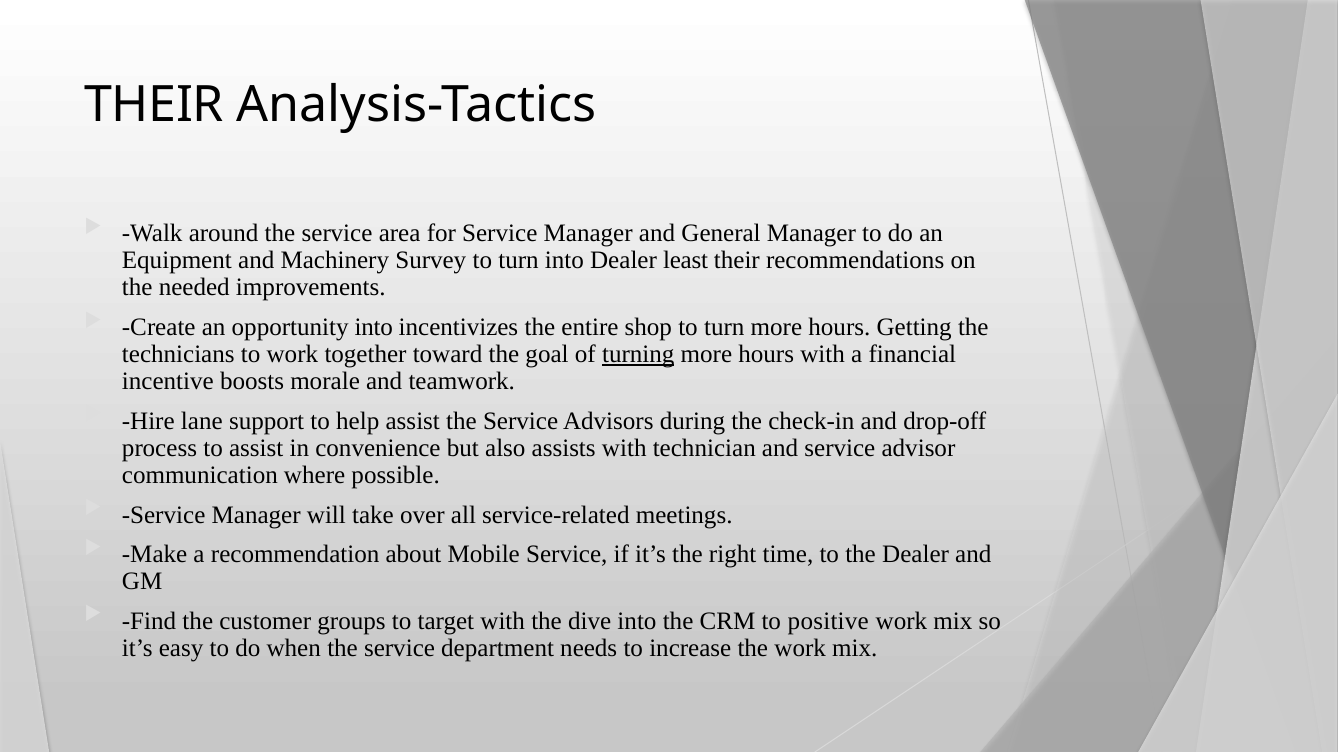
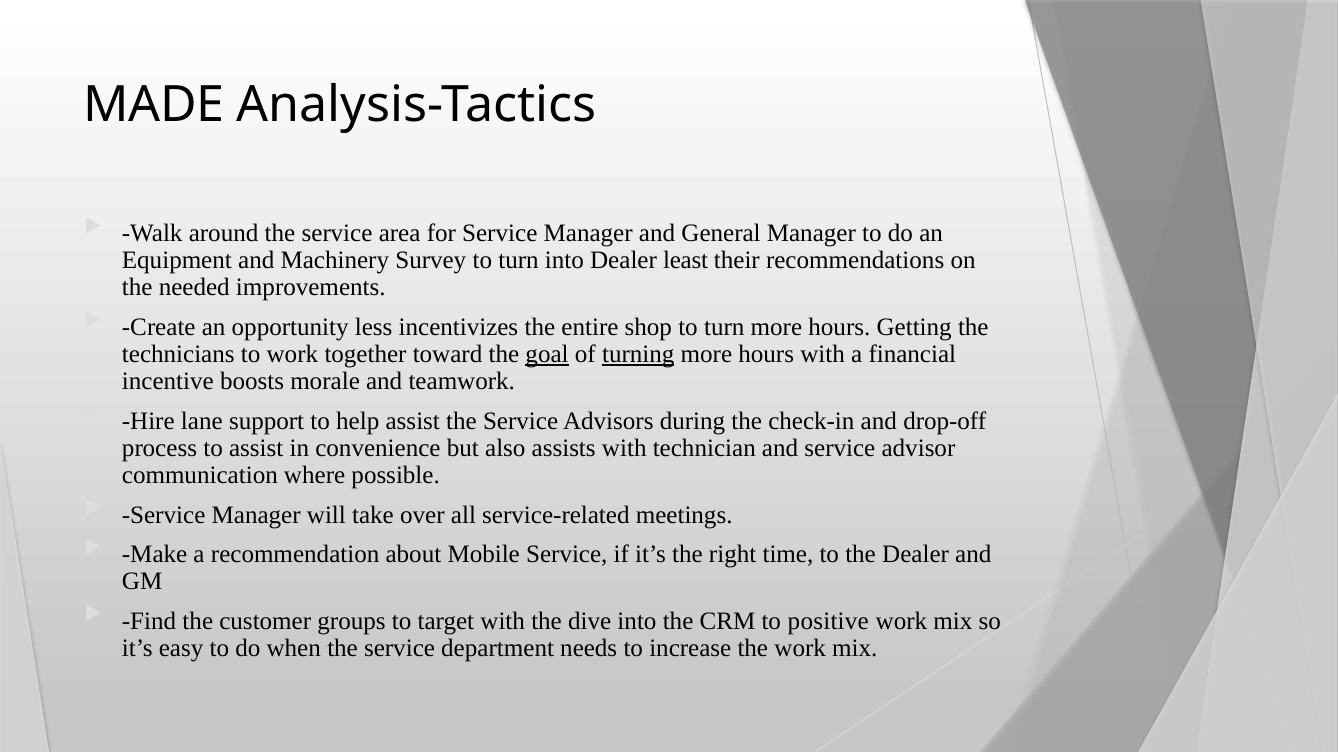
THEIR: THEIR -> MADE (154, 106)
opportunity into: into -> less (374, 327)
goal underline: none -> present (547, 355)
